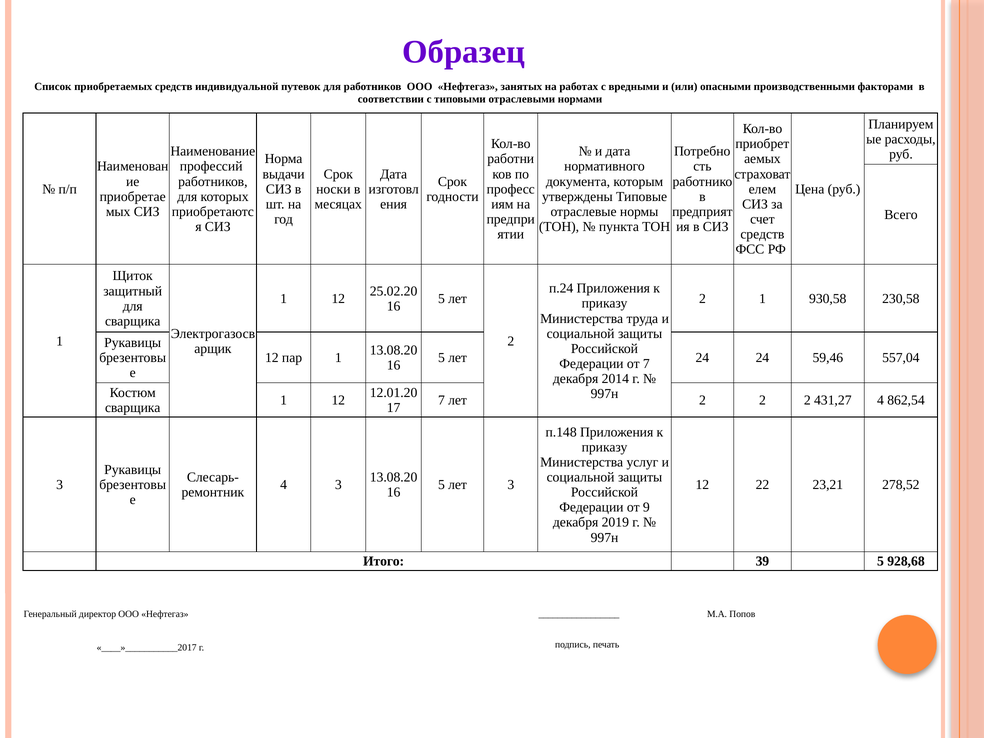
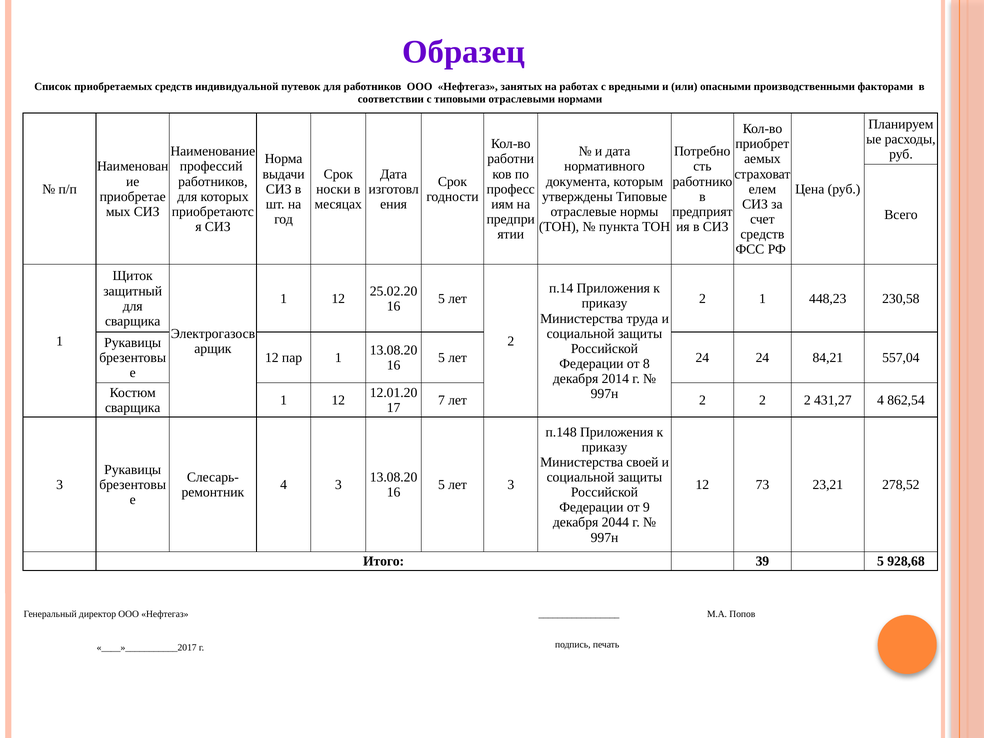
п.24: п.24 -> п.14 (561, 288)
930,58: 930,58 -> 448,23 (828, 299)
59,46: 59,46 -> 84,21 (828, 358)
от 7: 7 -> 8 (646, 364)
услуг: услуг -> своей (642, 462)
22: 22 -> 73 (762, 485)
2019: 2019 -> 2044 (615, 522)
